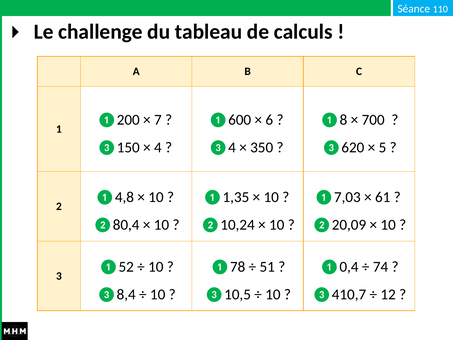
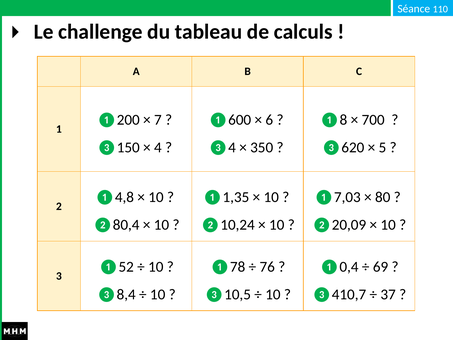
61: 61 -> 80 (383, 197)
51: 51 -> 76 (267, 267)
74: 74 -> 69 (381, 267)
12: 12 -> 37 (388, 294)
